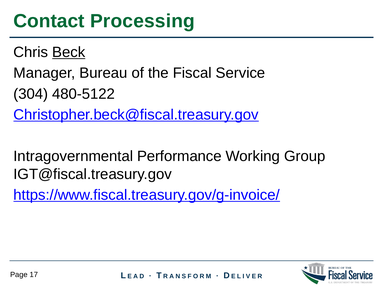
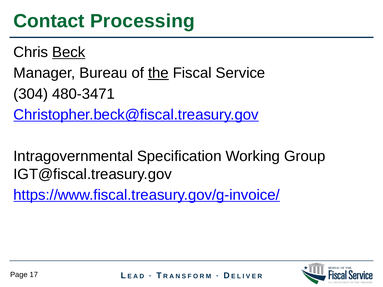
the underline: none -> present (158, 73)
480-5122: 480-5122 -> 480-3471 (84, 94)
Performance: Performance -> Specification (179, 156)
